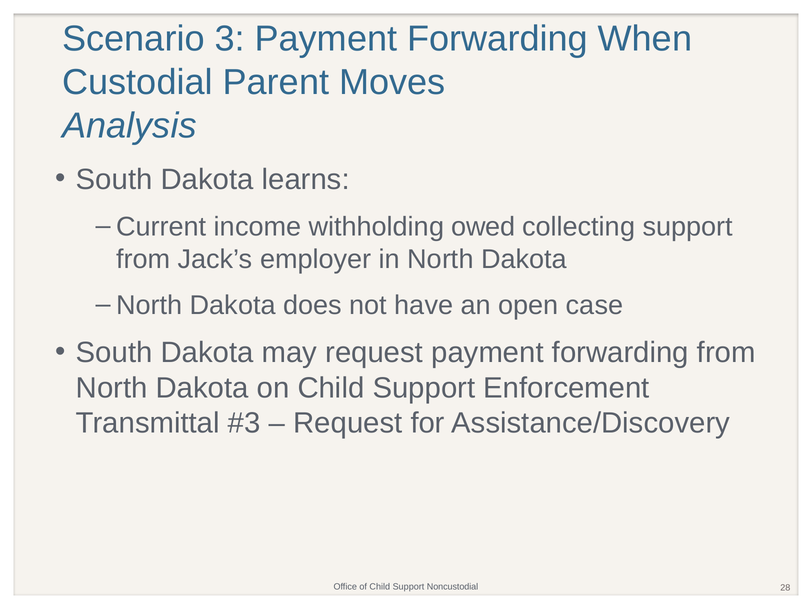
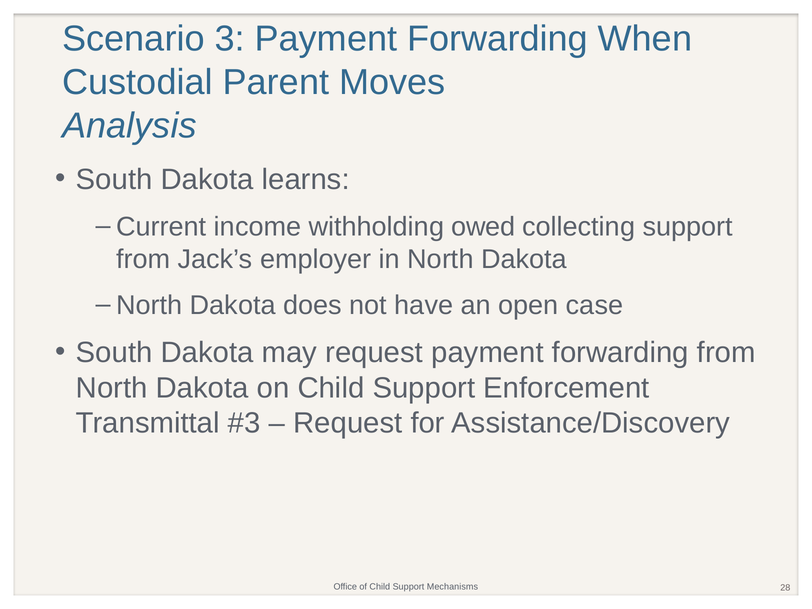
Noncustodial: Noncustodial -> Mechanisms (452, 587)
